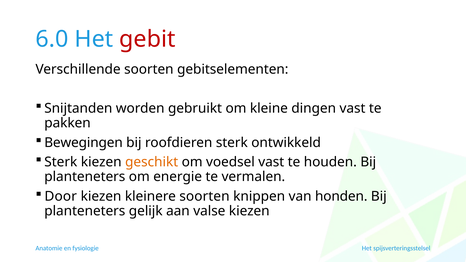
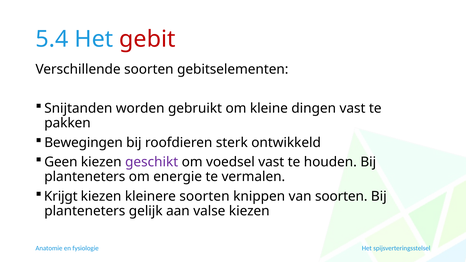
6.0: 6.0 -> 5.4 (52, 39)
Sterk: Sterk -> Geen (61, 162)
geschikt colour: orange -> purple (152, 162)
Door: Door -> Krijgt (61, 196)
van honden: honden -> soorten (341, 196)
